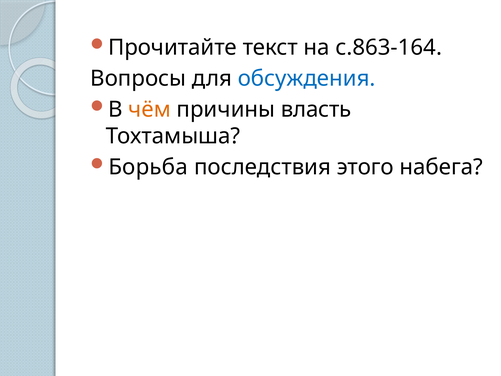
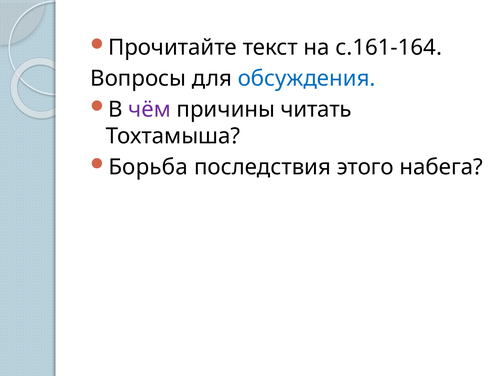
с.863-164: с.863-164 -> с.161-164 (389, 47)
чём colour: orange -> purple (150, 109)
власть: власть -> читать (316, 109)
